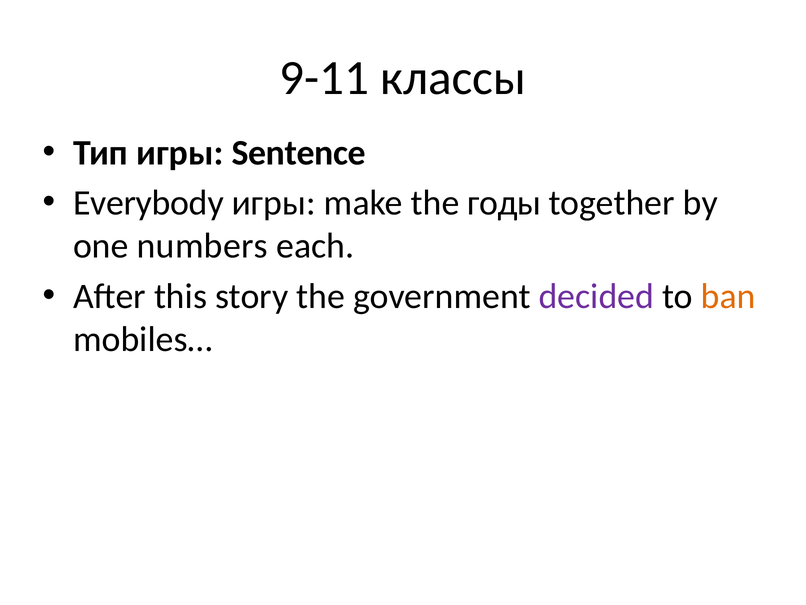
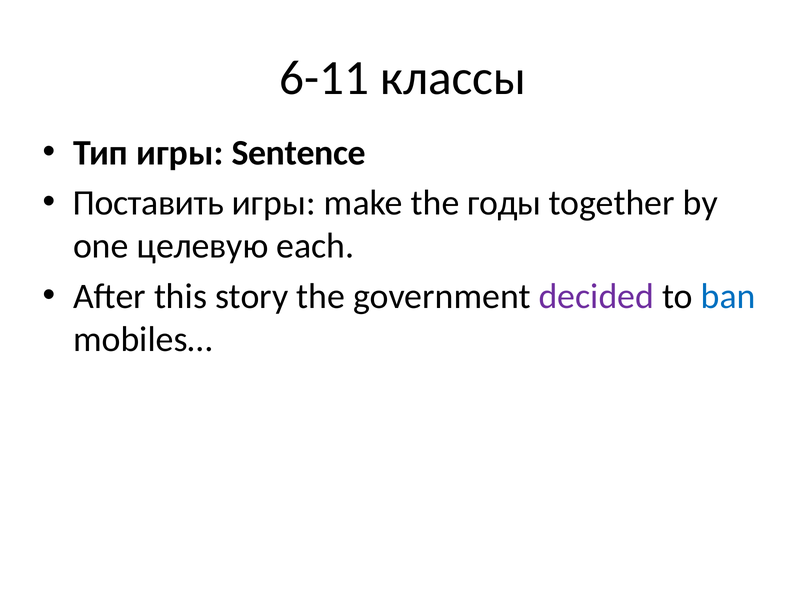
9-11: 9-11 -> 6-11 (324, 78)
Everybody: Everybody -> Поставить (148, 203)
numbers: numbers -> целевую (203, 246)
ban colour: orange -> blue (728, 296)
